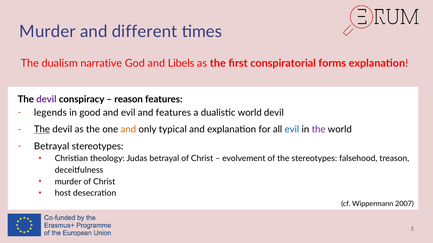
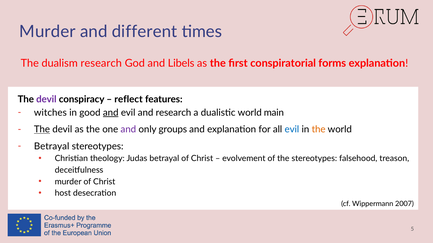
dualism narrative: narrative -> research (101, 63)
reason: reason -> reflect (129, 100)
legends: legends -> witches (50, 113)
and underline: none -> present (111, 113)
and features: features -> research (173, 113)
world devil: devil -> main (274, 113)
and colour: orange -> purple (128, 130)
typical: typical -> groups (173, 130)
the colour: purple -> orange (319, 130)
